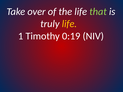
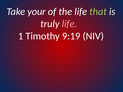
over: over -> your (37, 12)
life colour: yellow -> pink (69, 24)
0:19: 0:19 -> 9:19 (71, 36)
